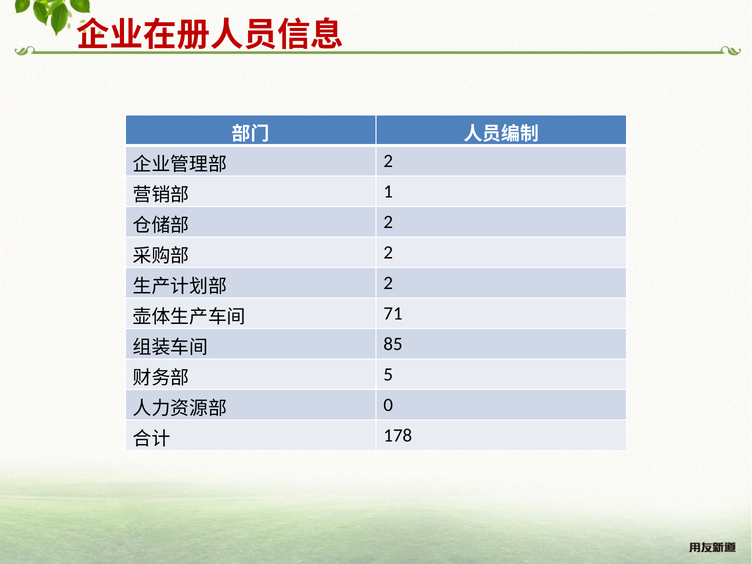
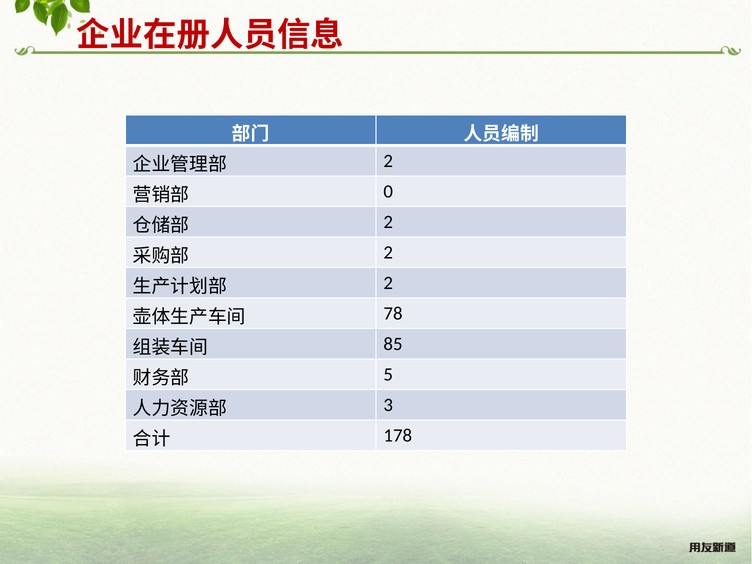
1: 1 -> 0 (388, 191)
71: 71 -> 78 (393, 313)
0: 0 -> 3 (388, 405)
